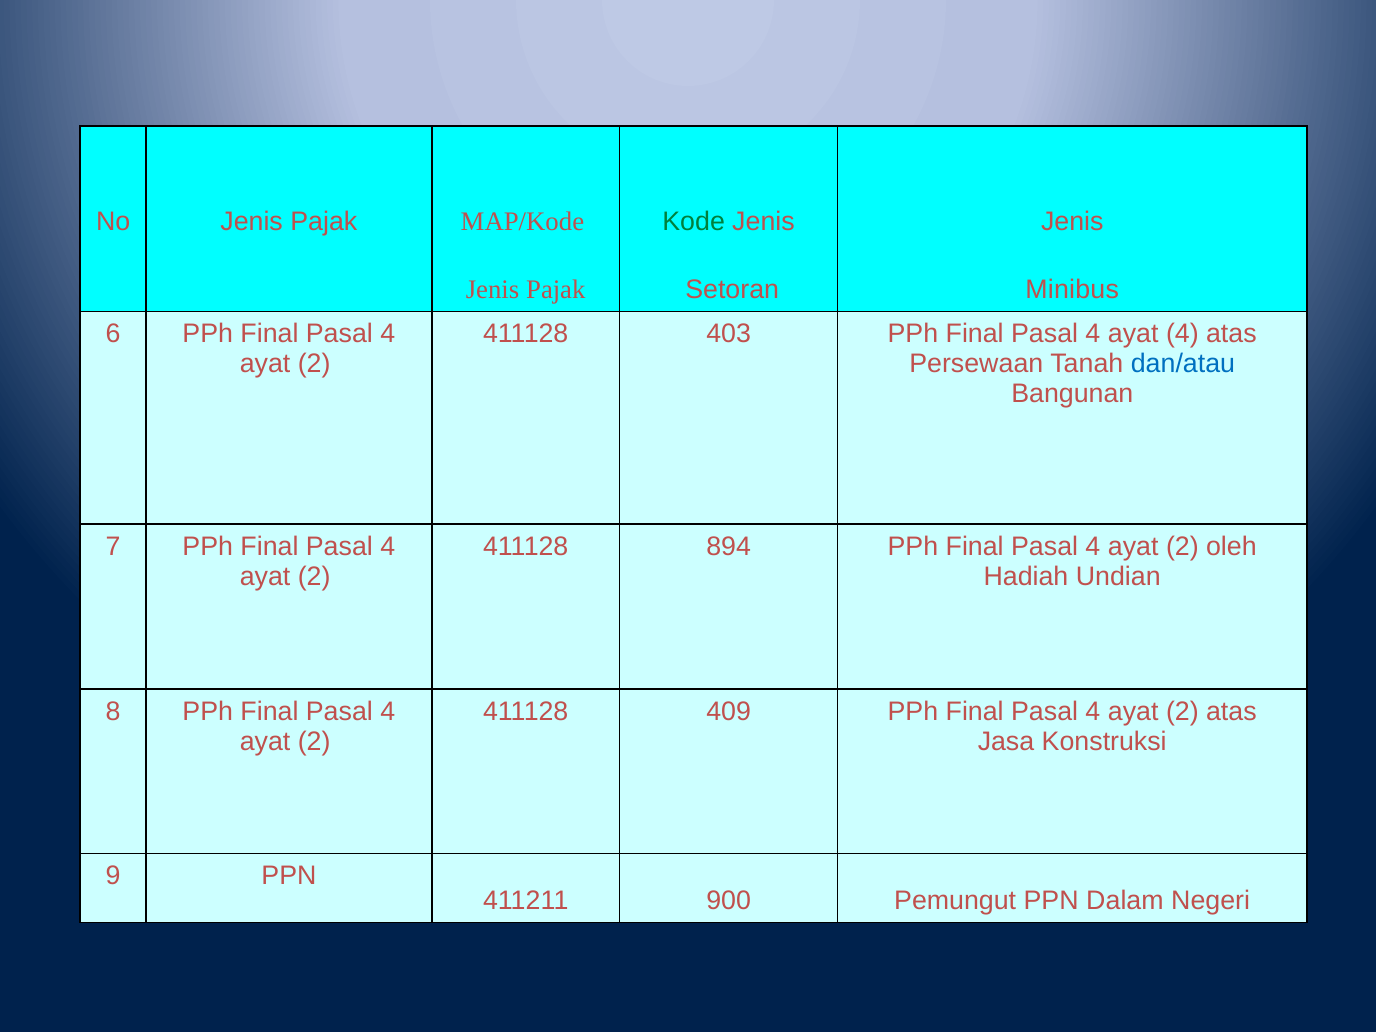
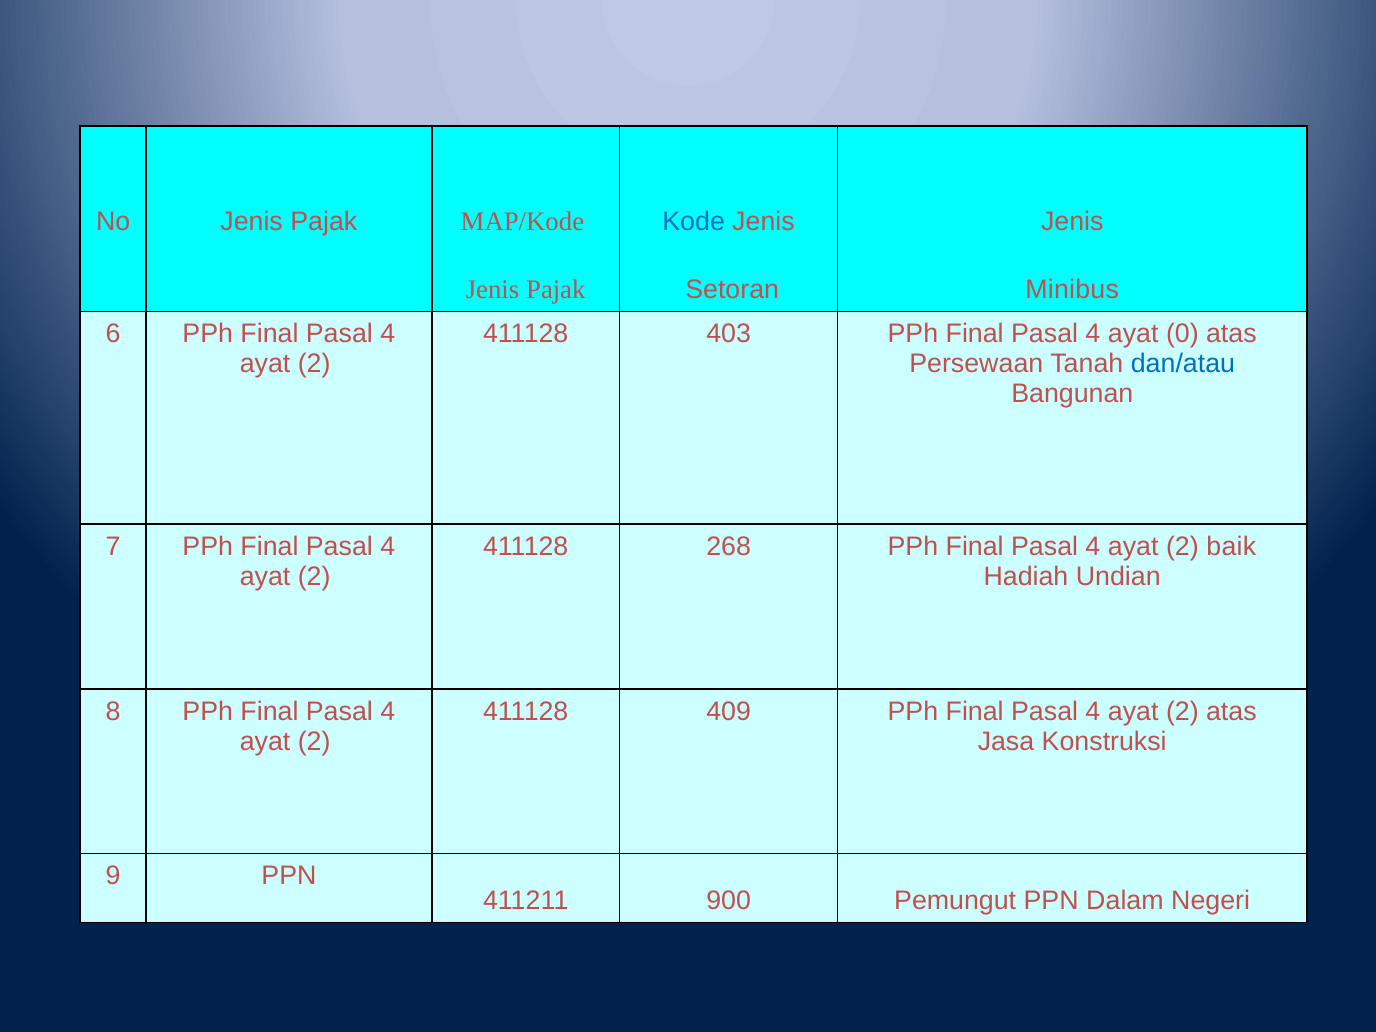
Kode colour: green -> blue (694, 221)
ayat 4: 4 -> 0 (1182, 334)
894: 894 -> 268 (729, 547)
oleh: oleh -> baik (1231, 547)
